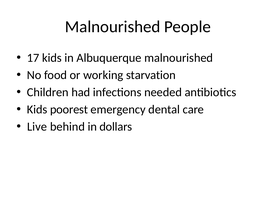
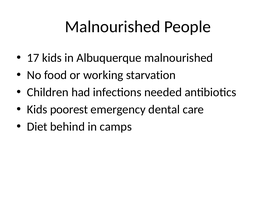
Live: Live -> Diet (37, 127)
dollars: dollars -> camps (116, 127)
